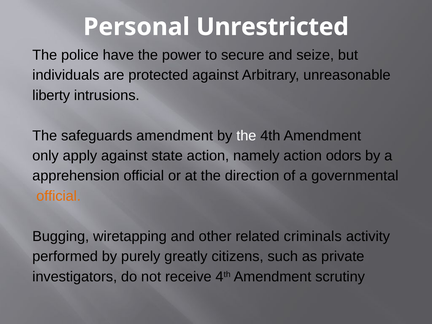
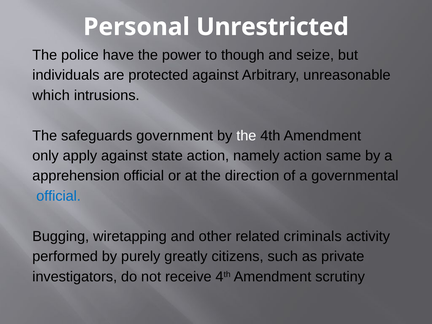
secure: secure -> though (243, 55)
liberty: liberty -> which (51, 95)
safeguards amendment: amendment -> government (175, 136)
odors: odors -> same (344, 156)
official colour: orange -> blue (59, 196)
